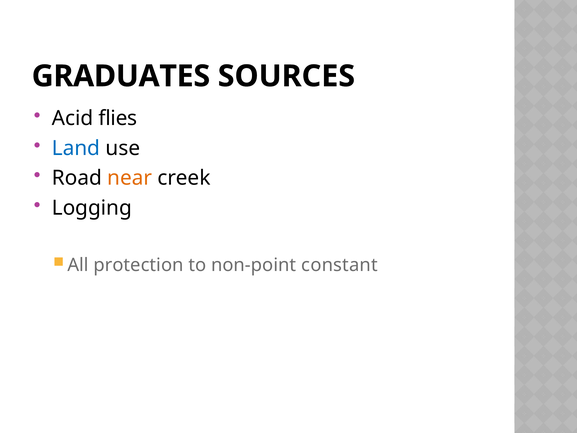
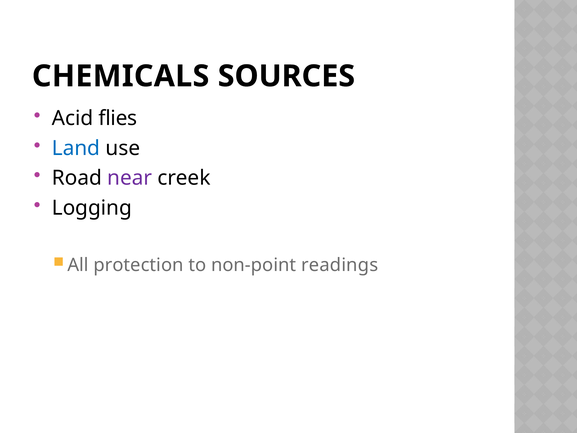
GRADUATES: GRADUATES -> CHEMICALS (121, 76)
near colour: orange -> purple (130, 178)
constant: constant -> readings (340, 265)
